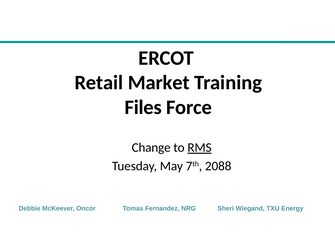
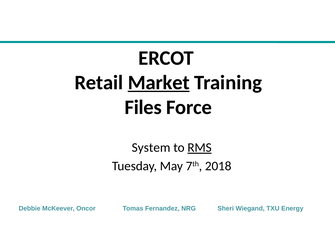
Market underline: none -> present (159, 82)
Change: Change -> System (151, 147)
2088: 2088 -> 2018 (218, 165)
